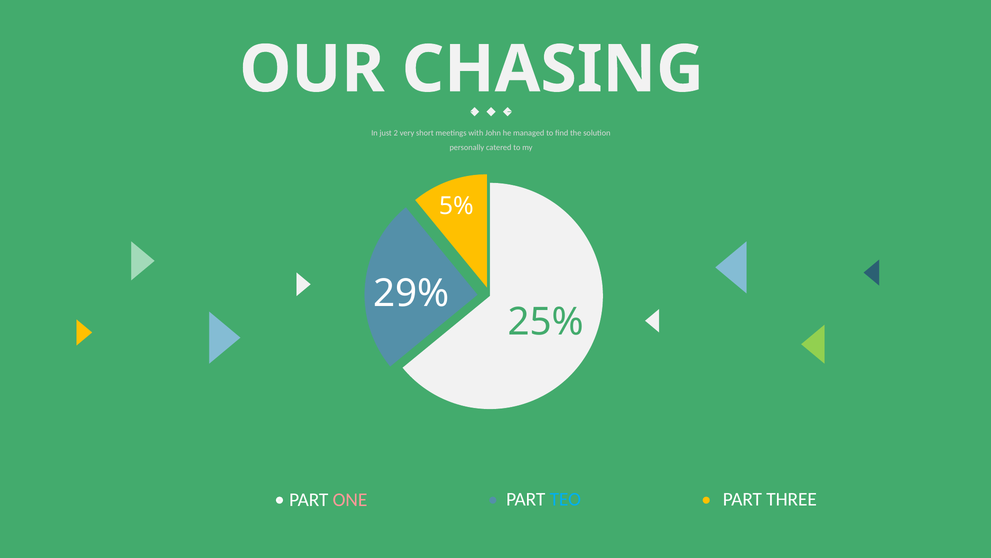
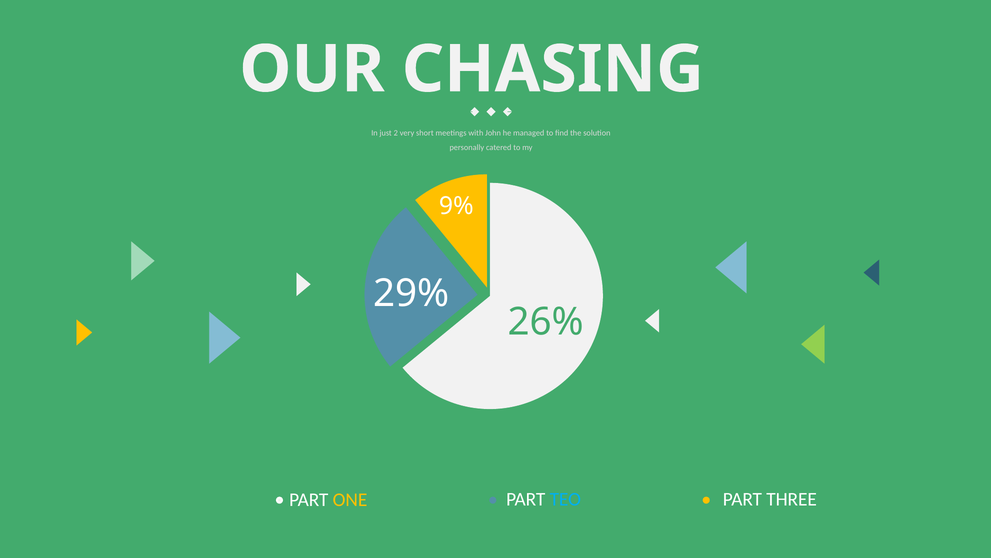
5%: 5% -> 9% (456, 206)
25%: 25% -> 26% (546, 322)
ONE colour: pink -> yellow (350, 500)
